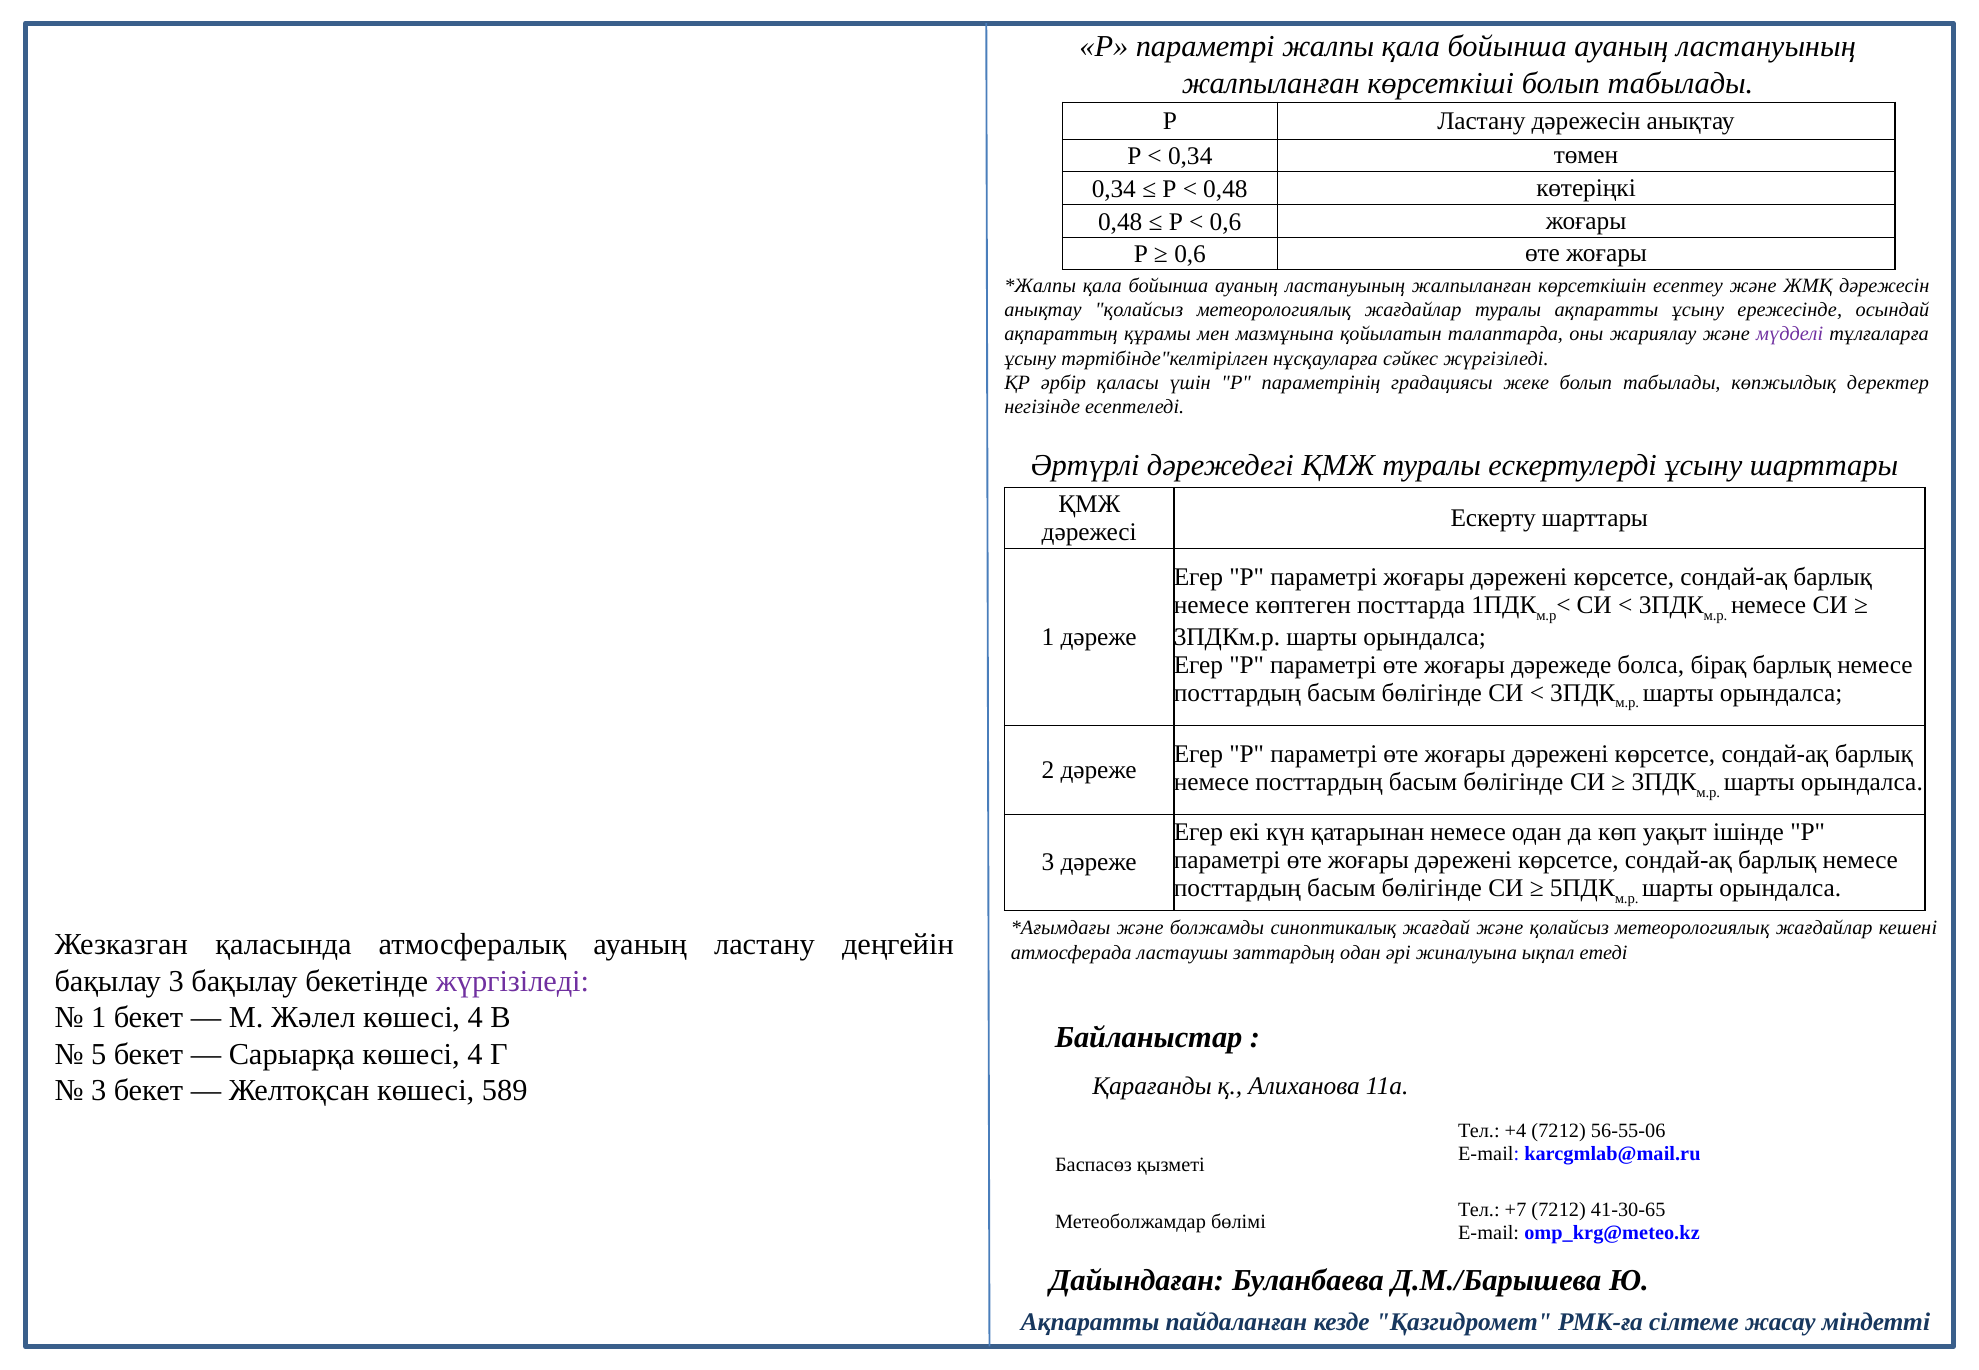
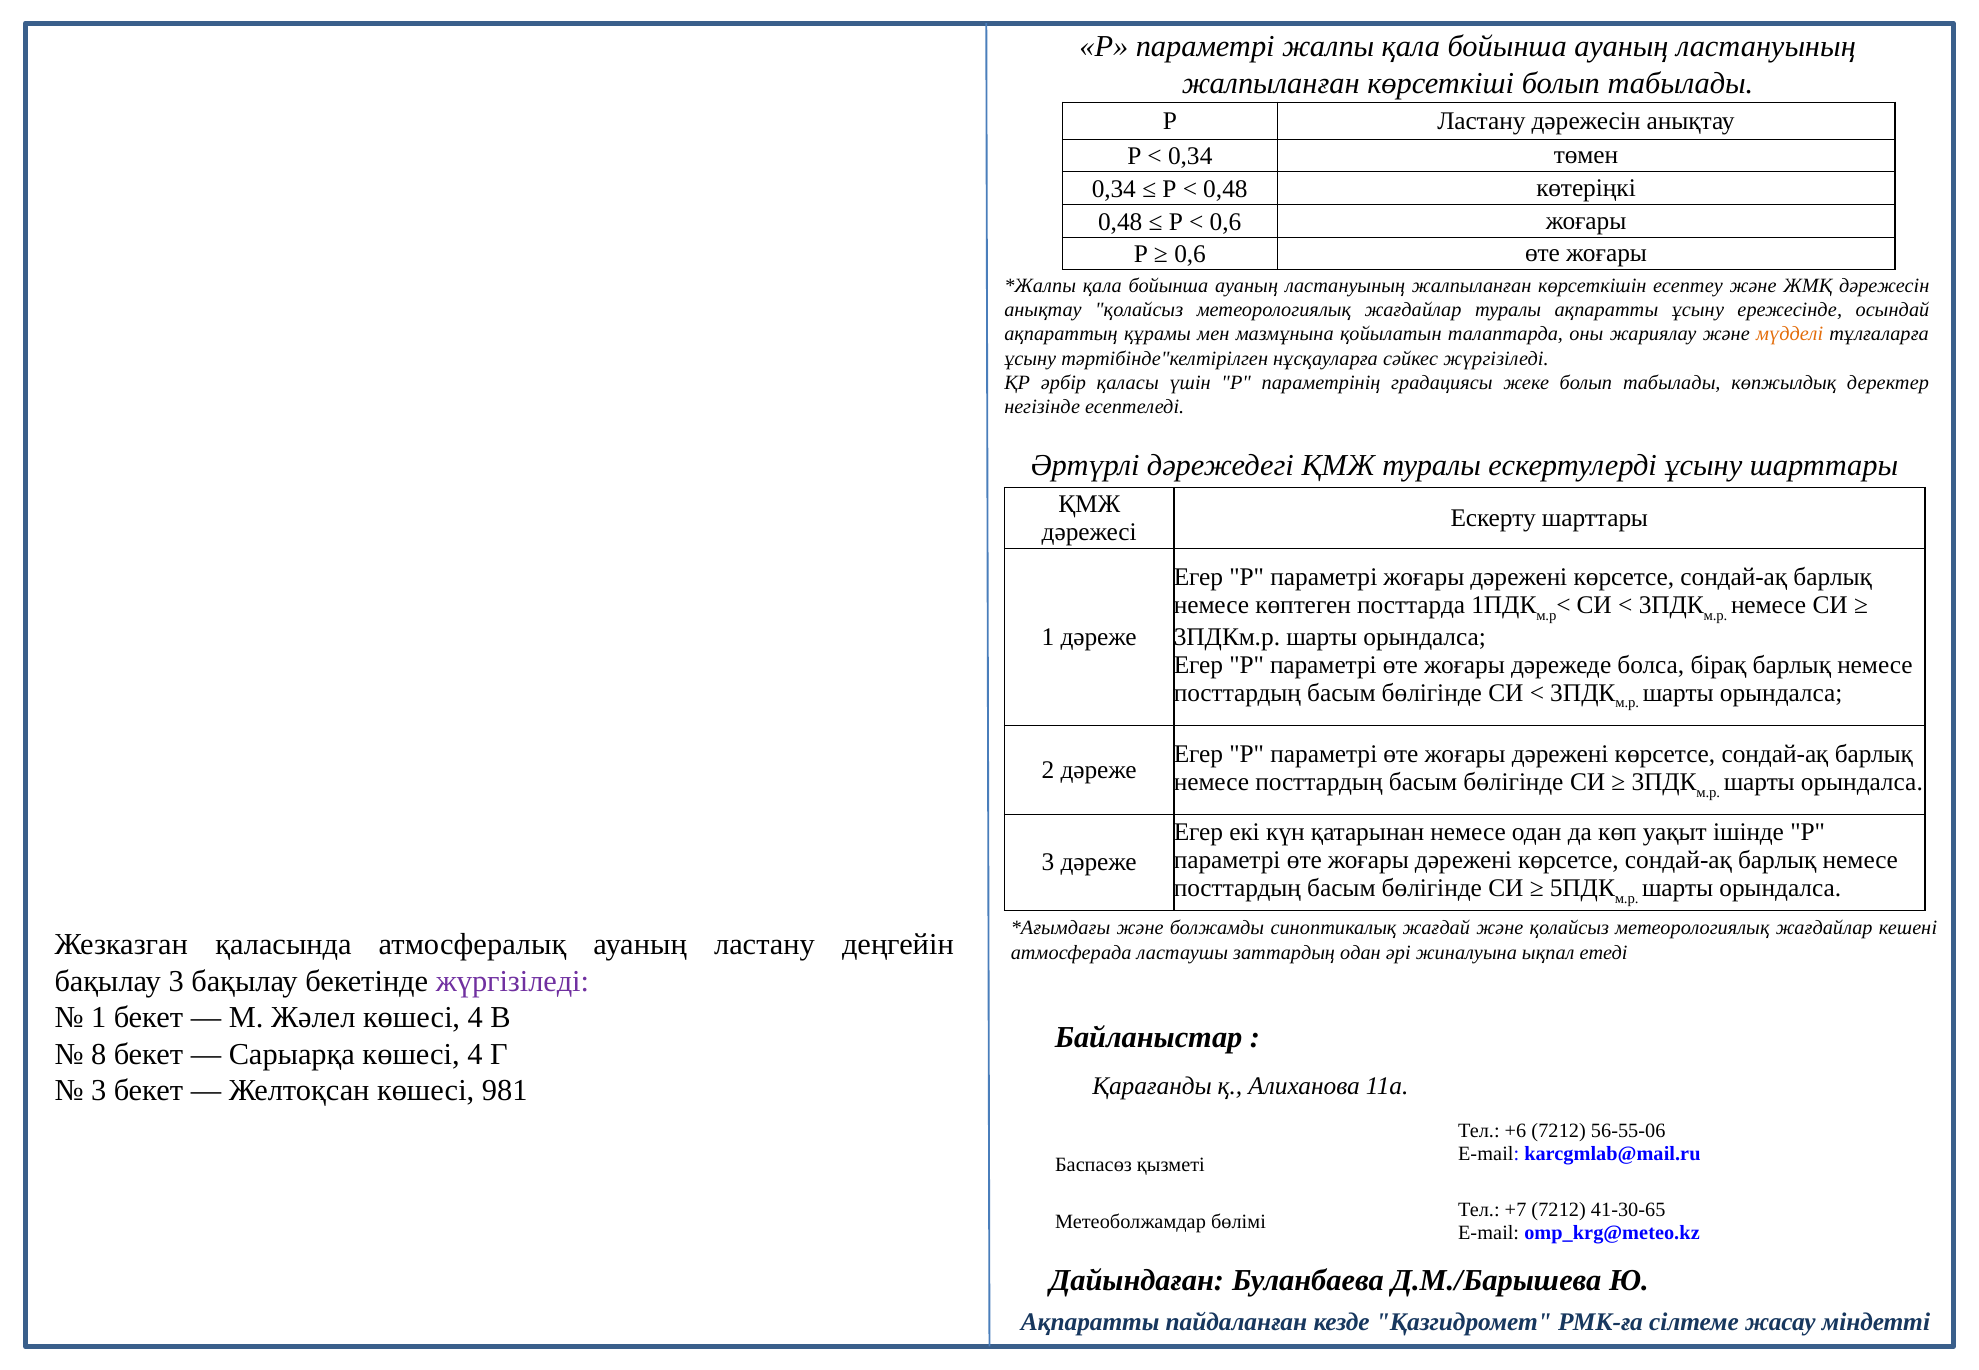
мүдделі colour: purple -> orange (1790, 334)
5: 5 -> 8 (99, 1054)
589: 589 -> 981 (505, 1091)
+4: +4 -> +6 (1516, 1131)
